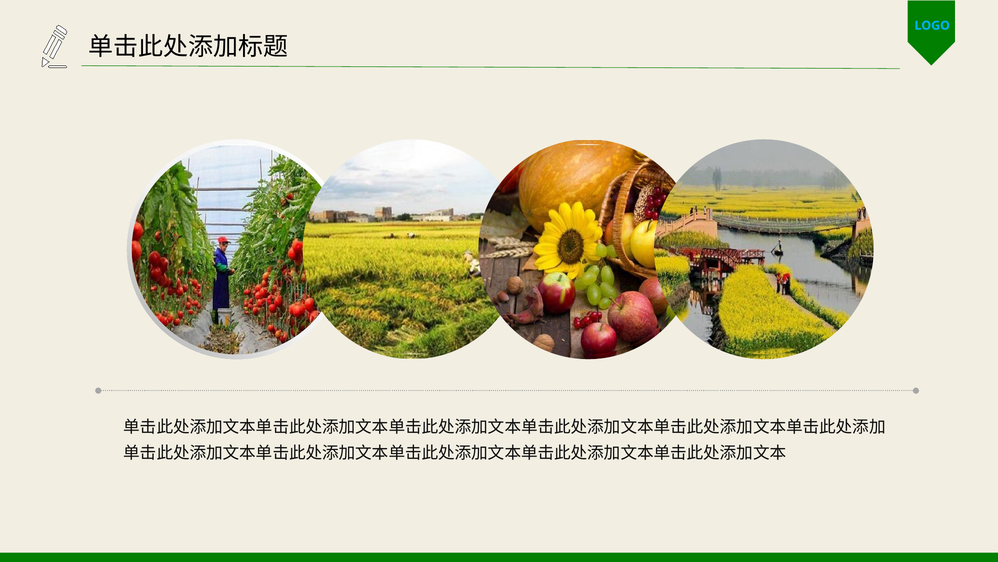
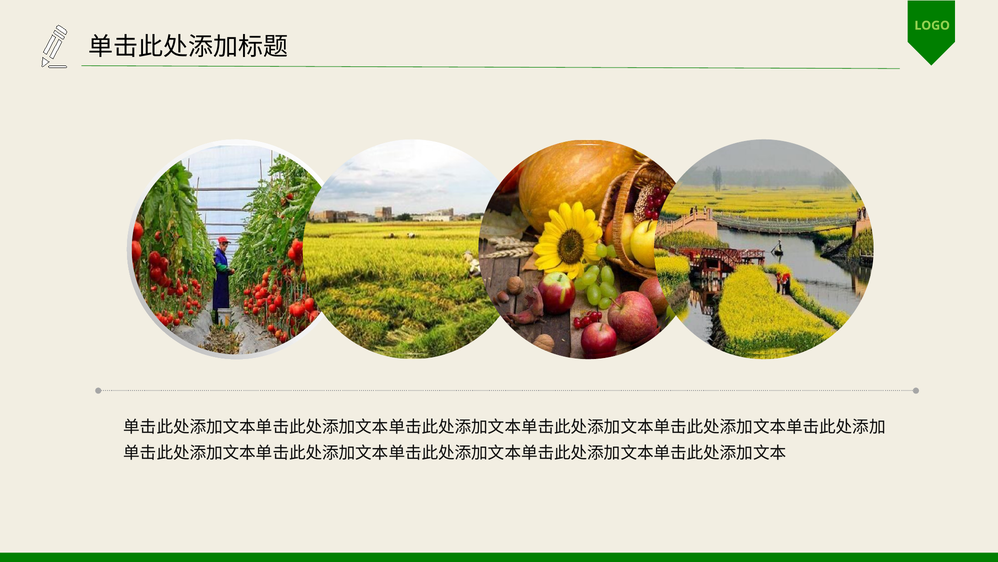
LOGO colour: light blue -> light green (932, 26)
